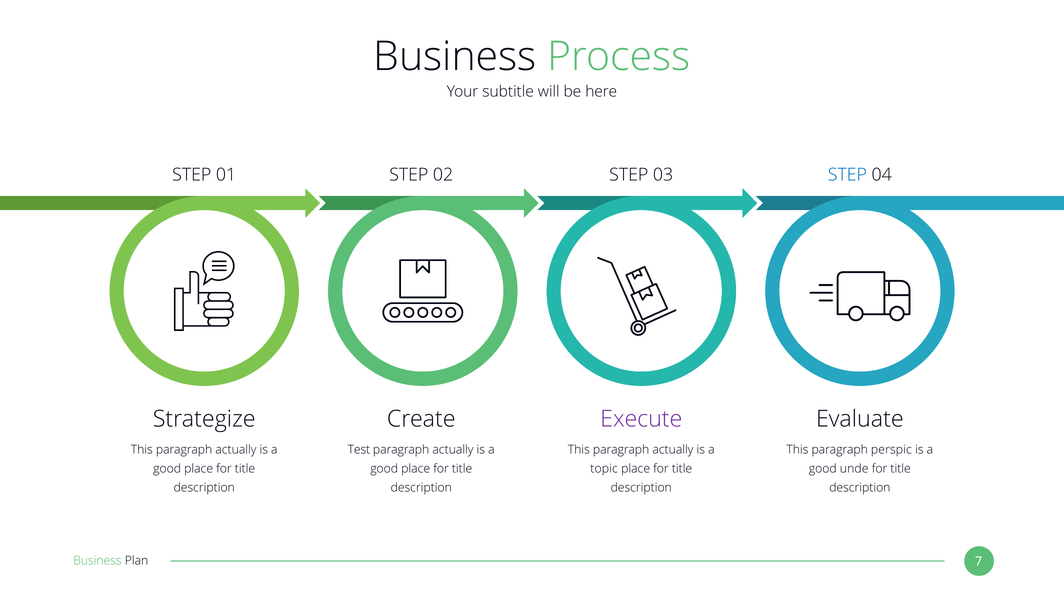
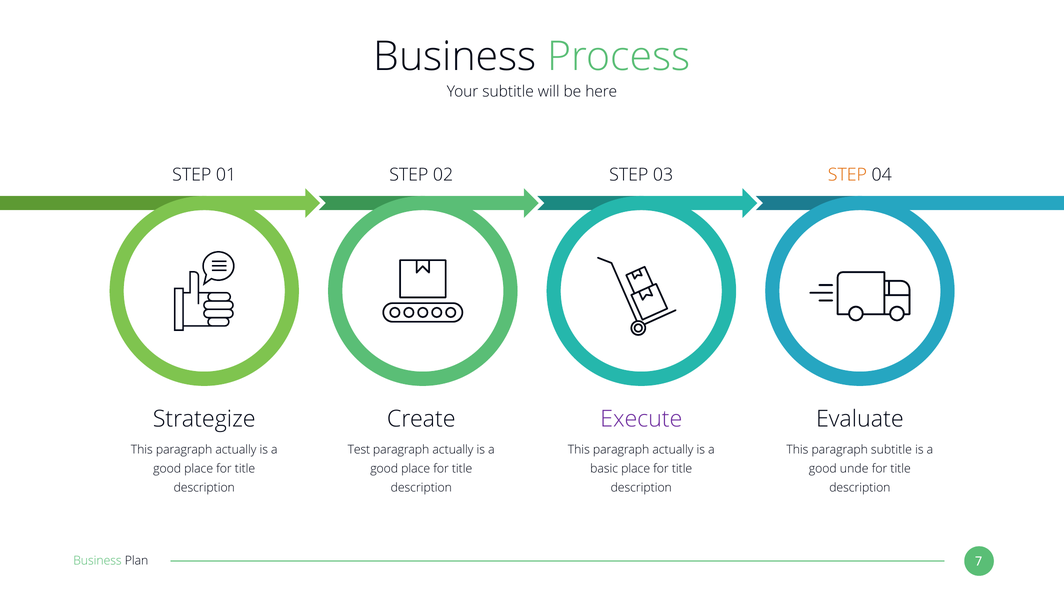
STEP colour: blue -> orange (847, 175)
paragraph perspic: perspic -> subtitle (891, 450)
topic: topic -> basic (604, 469)
